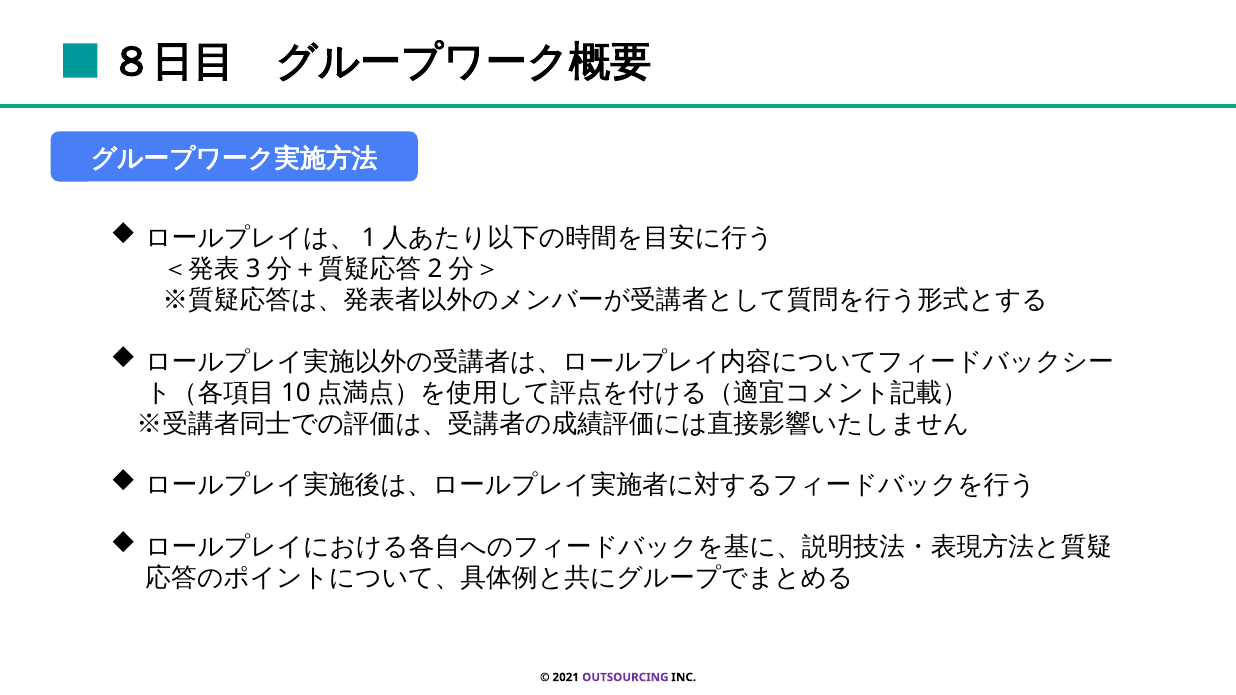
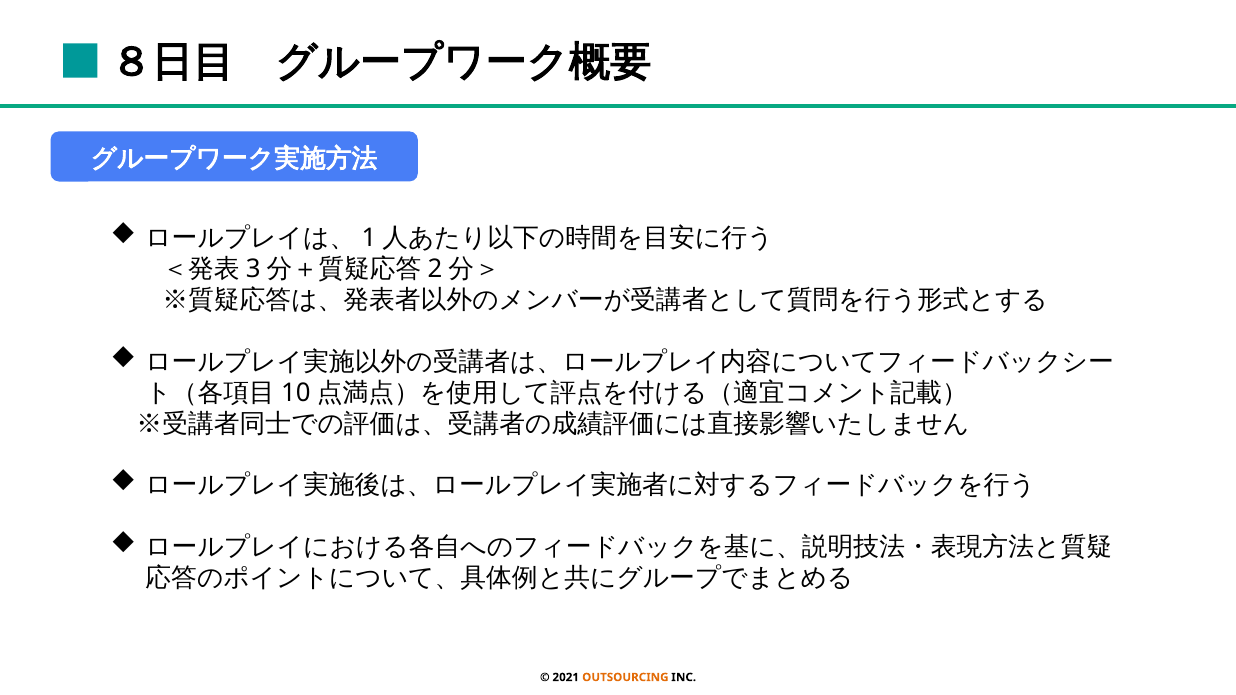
OUTSOURCING colour: purple -> orange (625, 678)
